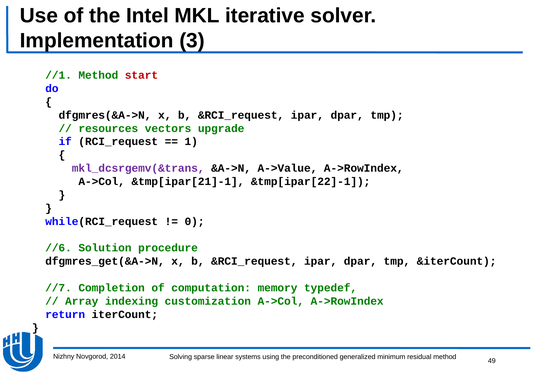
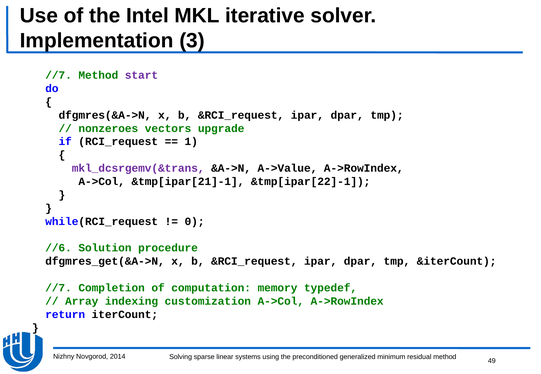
//1: //1 -> //7 (59, 75)
start colour: red -> purple (141, 75)
resources: resources -> nonzeroes (108, 129)
